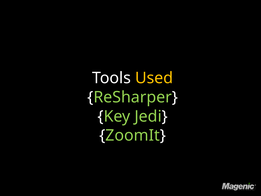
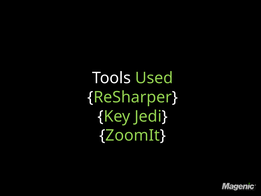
Used colour: yellow -> light green (154, 78)
